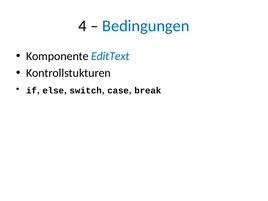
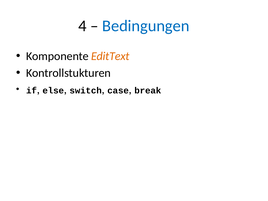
EditText colour: blue -> orange (110, 56)
